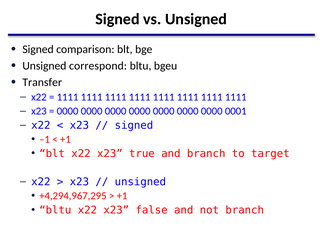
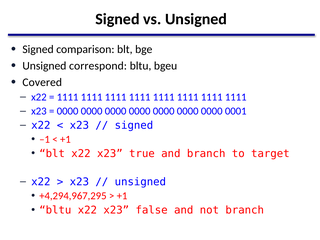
Transfer: Transfer -> Covered (42, 82)
